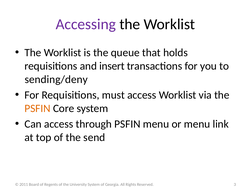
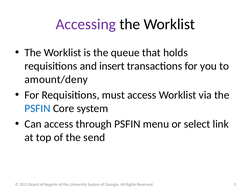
sending/deny: sending/deny -> amount/deny (56, 79)
PSFIN colour: orange -> blue (37, 108)
or menu: menu -> select (197, 124)
